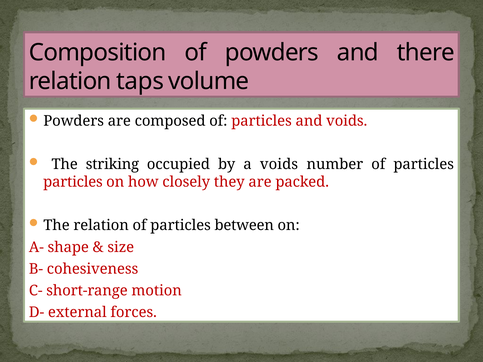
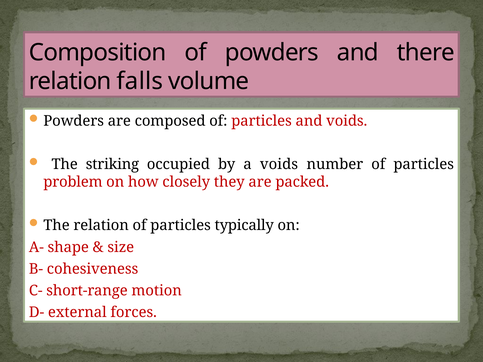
taps: taps -> falls (140, 81)
particles: particles -> problem (73, 182)
between: between -> typically (244, 226)
